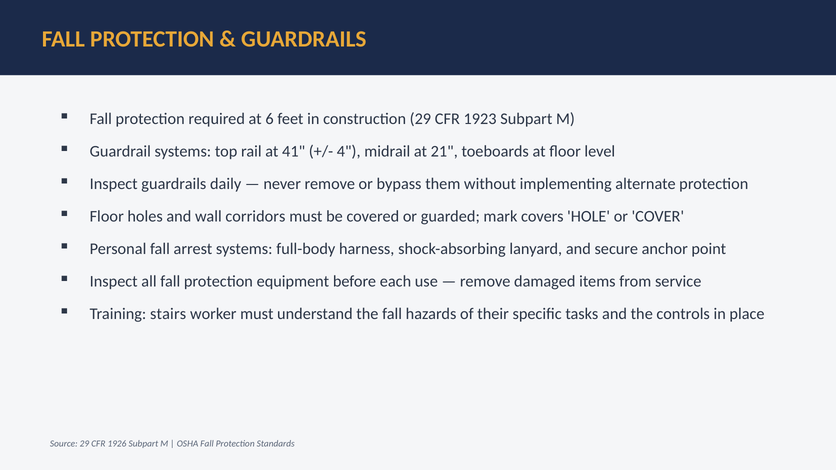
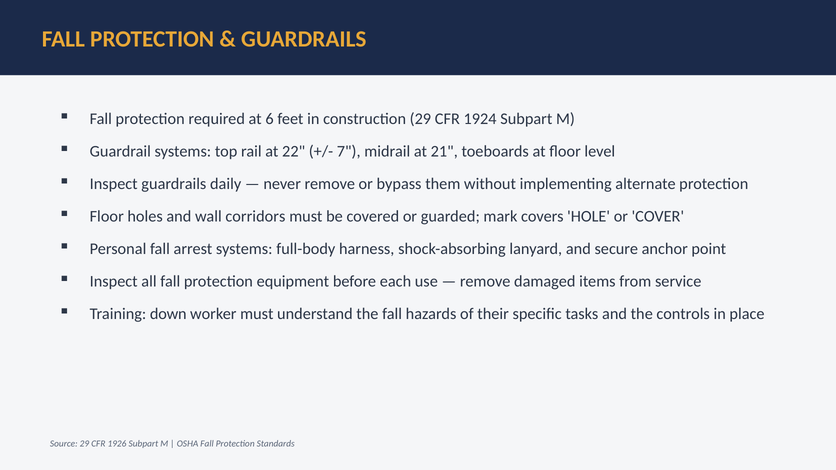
1923: 1923 -> 1924 (480, 119)
41: 41 -> 22 (294, 152)
4: 4 -> 7 (349, 152)
stairs: stairs -> down (168, 314)
